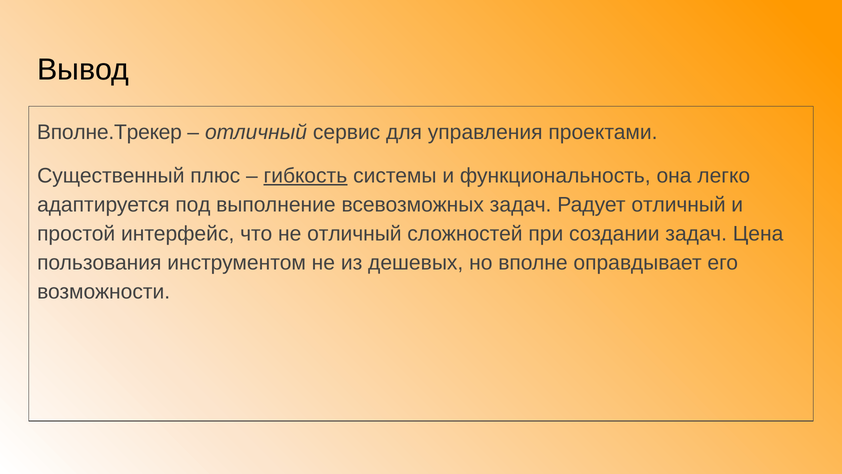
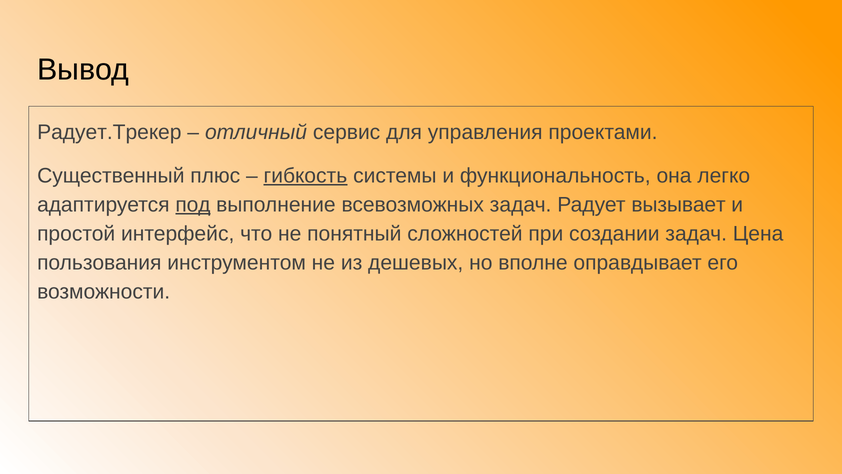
Вполне.Трекер: Вполне.Трекер -> Радует.Трекер (109, 132)
под underline: none -> present (193, 205)
Радует отличный: отличный -> вызывает (679, 205)
не отличный: отличный -> понятный (354, 234)
